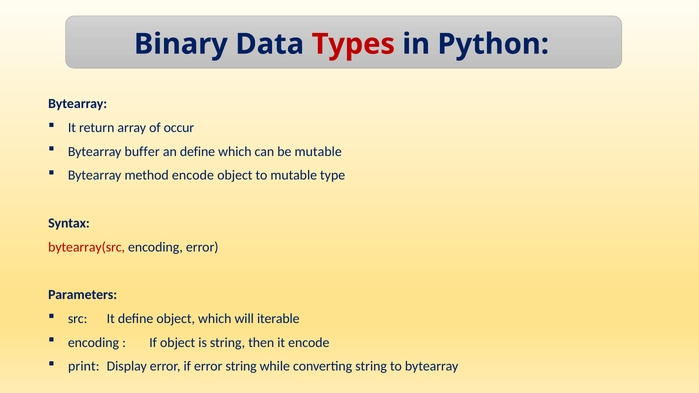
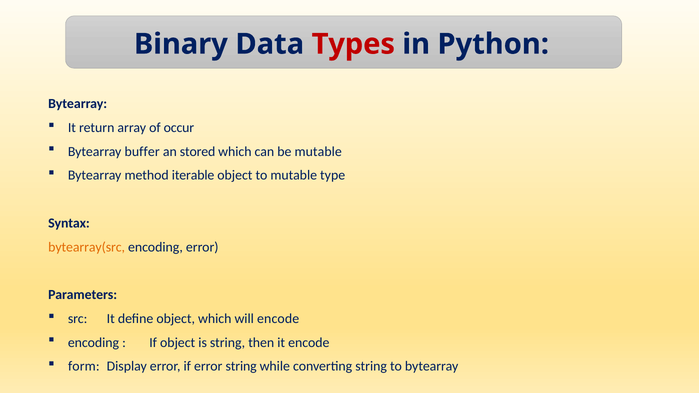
an define: define -> stored (198, 152)
method encode: encode -> iterable (193, 175)
bytearray(src colour: red -> orange (87, 247)
will iterable: iterable -> encode (278, 319)
print: print -> form (84, 366)
